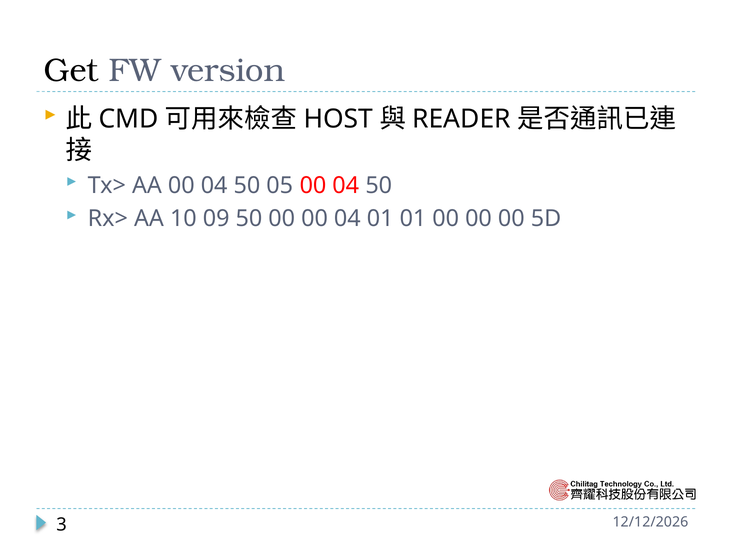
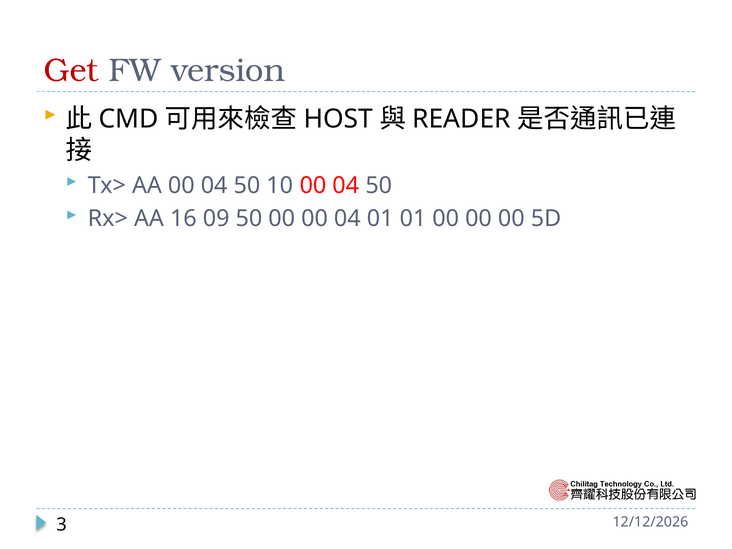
Get colour: black -> red (71, 71)
05: 05 -> 10 (280, 185)
10: 10 -> 16 (183, 218)
